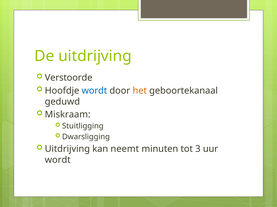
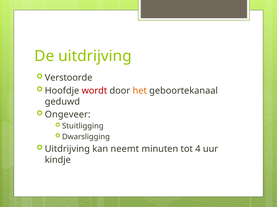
wordt colour: blue -> red (94, 91)
Miskraam: Miskraam -> Ongeveer (68, 115)
3: 3 -> 4 (198, 149)
wordt: wordt -> kindje (58, 160)
